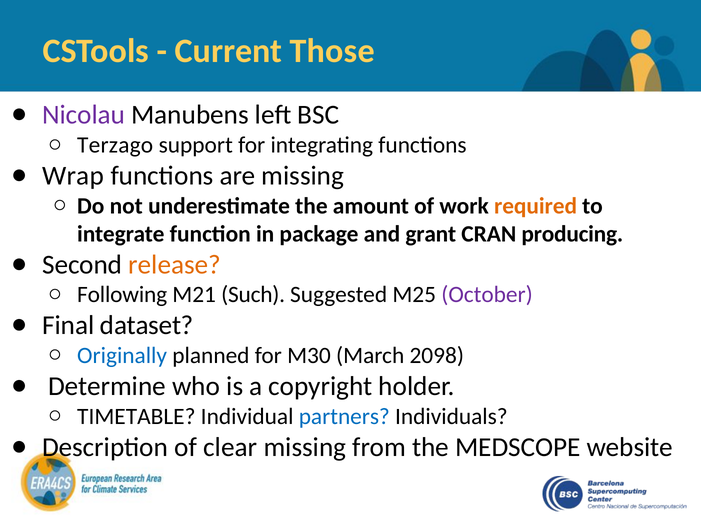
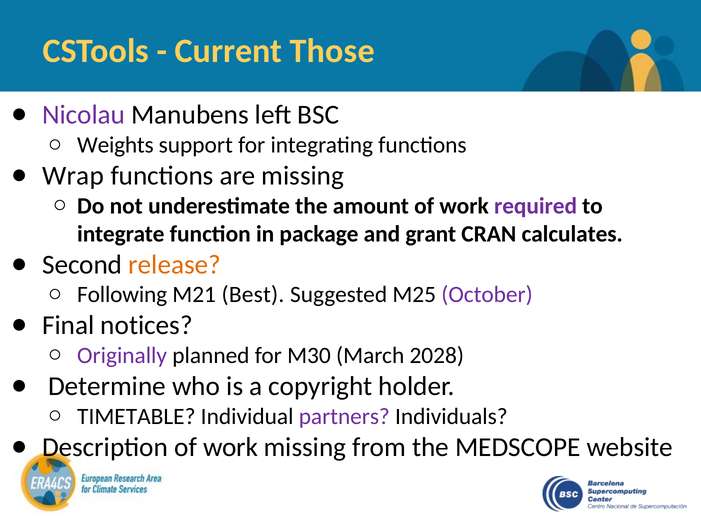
Terzago: Terzago -> Weights (115, 145)
required colour: orange -> purple (536, 206)
producing: producing -> calculates (572, 234)
Such: Such -> Best (253, 295)
dataset: dataset -> notices (147, 325)
Originally colour: blue -> purple (122, 355)
2098: 2098 -> 2028 (437, 355)
partners colour: blue -> purple (344, 416)
Description of clear: clear -> work (230, 447)
